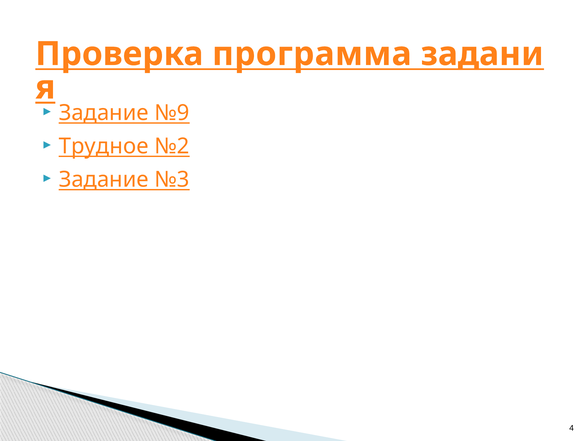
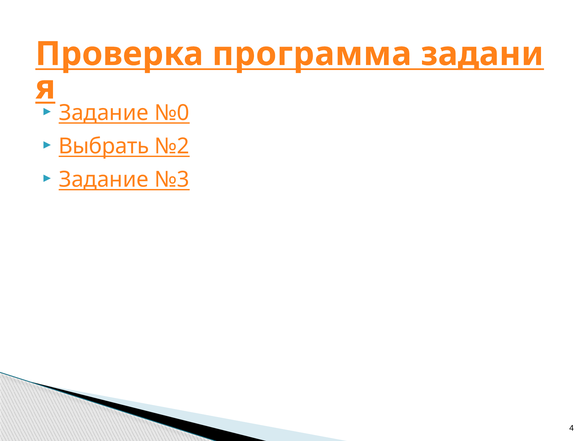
№9: №9 -> №0 (172, 113)
Трудное: Трудное -> Выбрать (104, 146)
